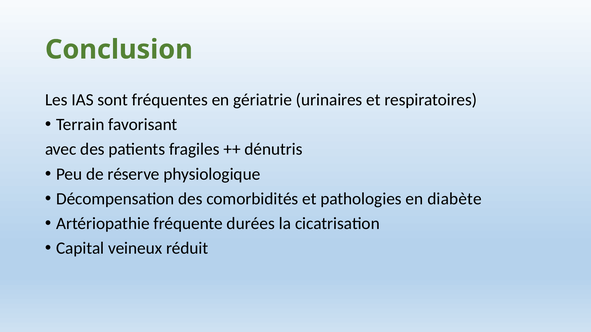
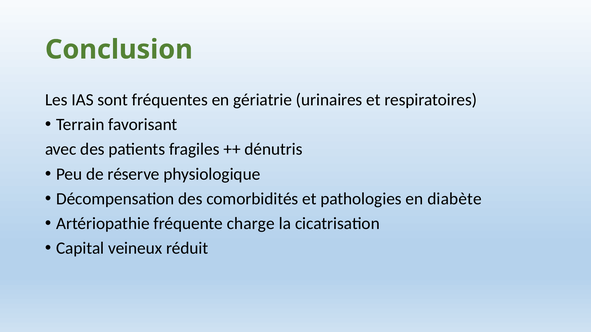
durées: durées -> charge (251, 224)
